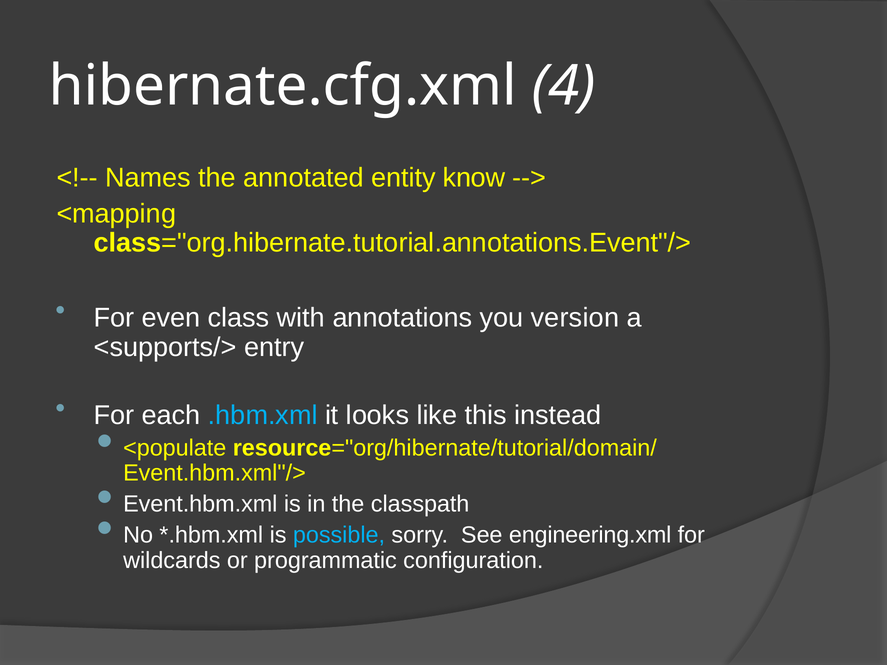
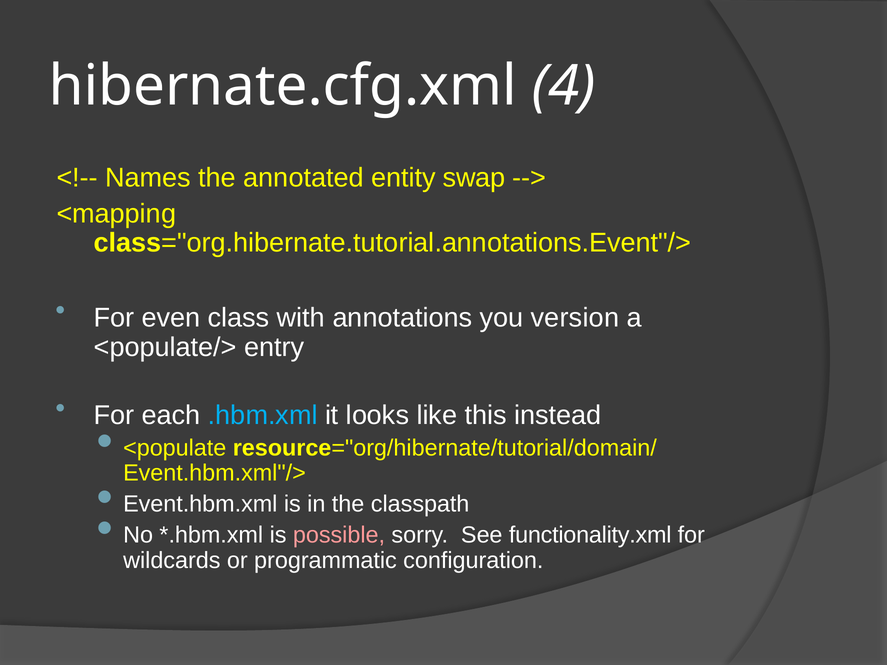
know: know -> swap (474, 178)
<supports/>: <supports/> -> <populate/> (165, 347)
possible colour: light blue -> pink (339, 535)
engineering.xml: engineering.xml -> functionality.xml (590, 535)
